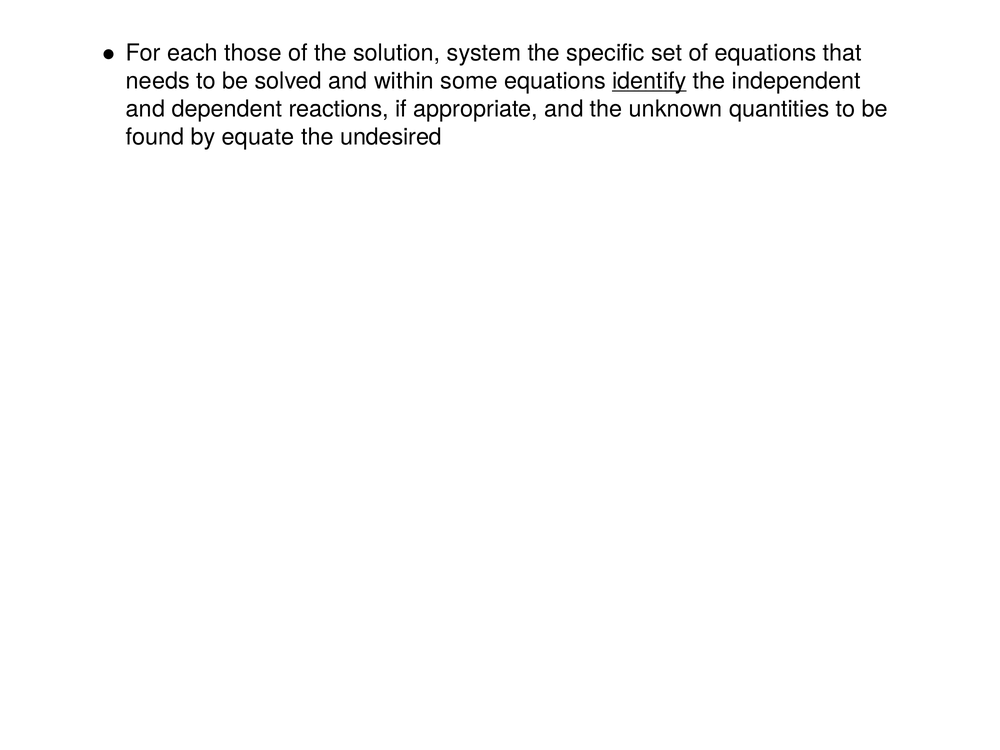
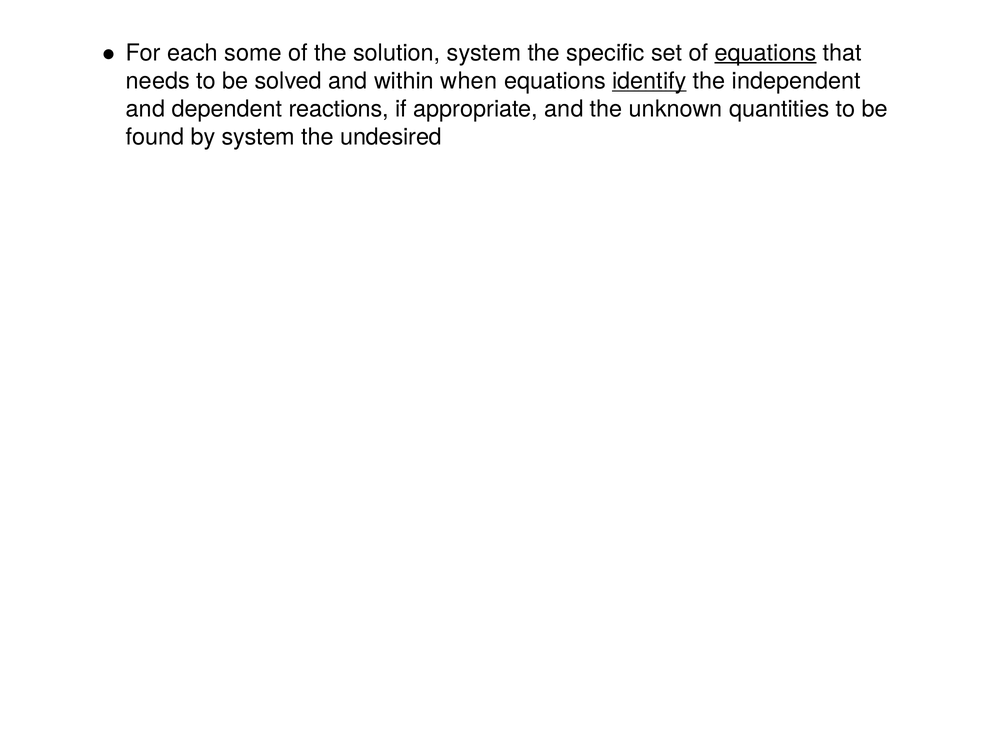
those: those -> some (253, 53)
equations underline: none -> present (766, 53)
some: some -> when (469, 81)
by equate: equate -> system (258, 137)
